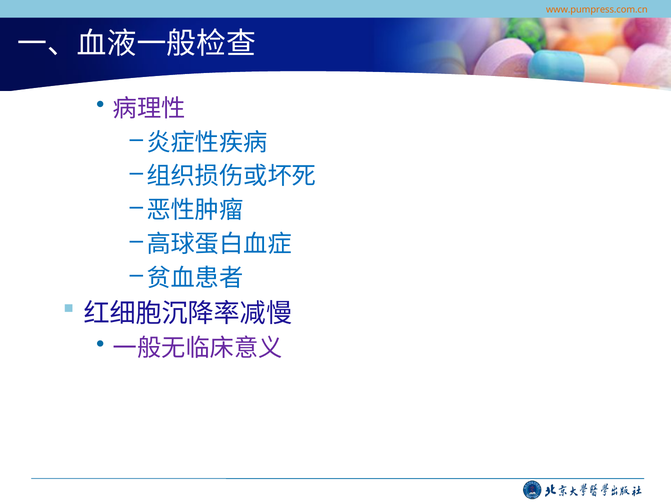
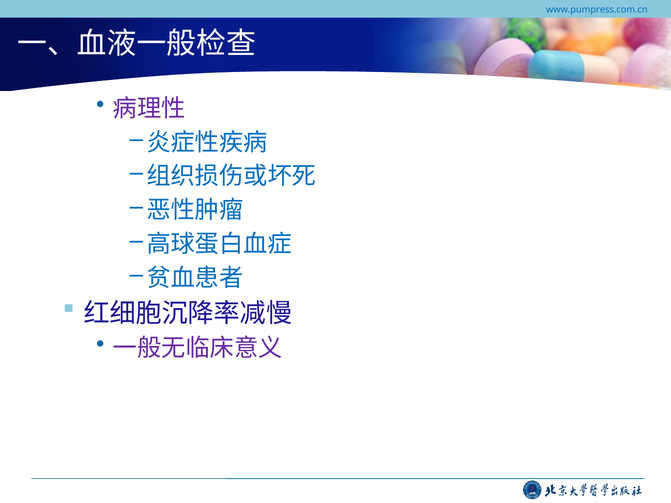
www.pumpress.com.cn colour: orange -> blue (597, 10)
